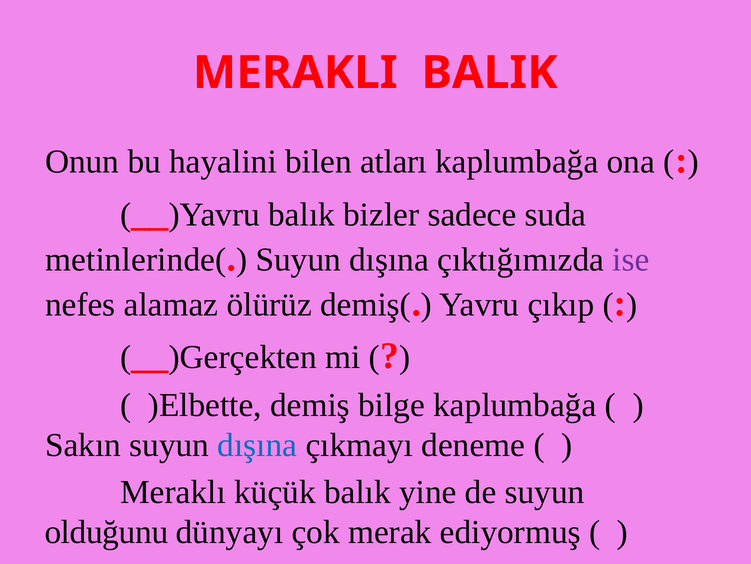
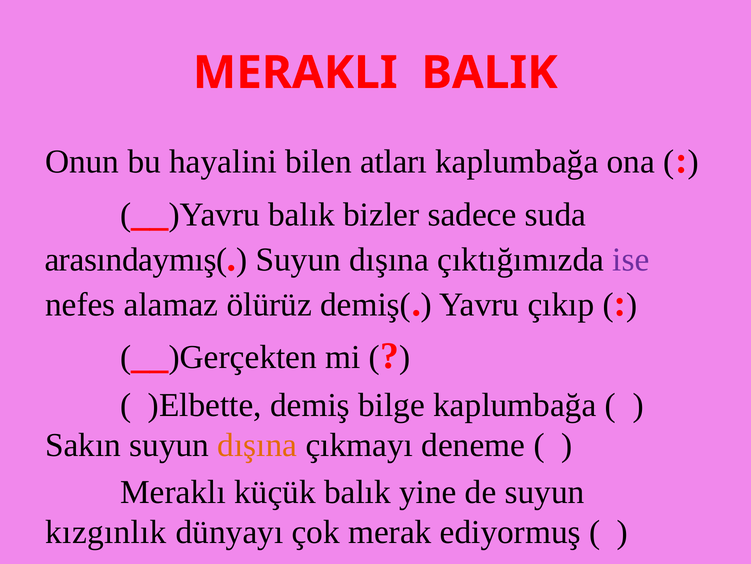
metinlerinde(: metinlerinde( -> arasındaymış( (136, 259)
dışına colour: blue -> orange (257, 445)
olduğunu: olduğunu -> kızgınlık (106, 531)
